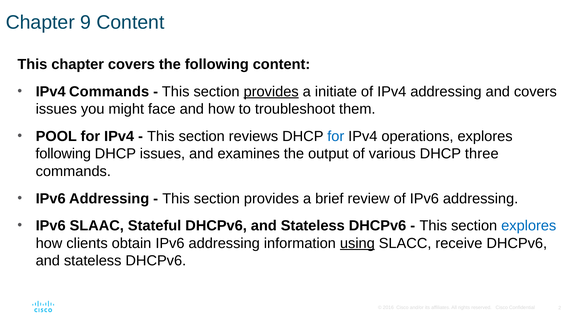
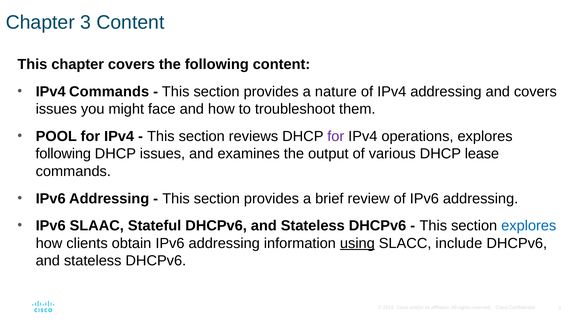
9: 9 -> 3 (86, 22)
provides underline: present -> none (271, 92)
initiate: initiate -> nature (336, 92)
for colour: blue -> purple (336, 136)
three: three -> lease (482, 154)
receive: receive -> include (459, 243)
